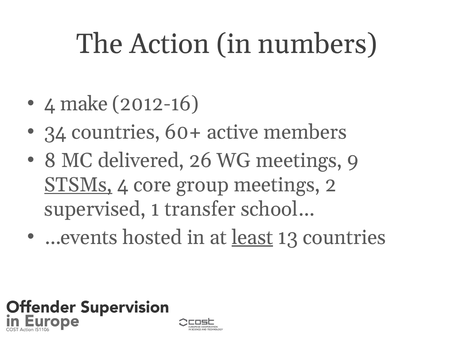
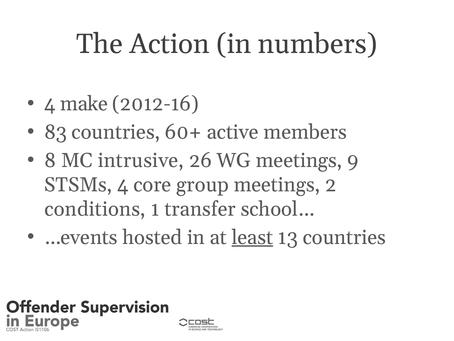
34: 34 -> 83 (56, 132)
delivered: delivered -> intrusive (141, 160)
STSMs underline: present -> none (78, 185)
supervised: supervised -> conditions (95, 209)
